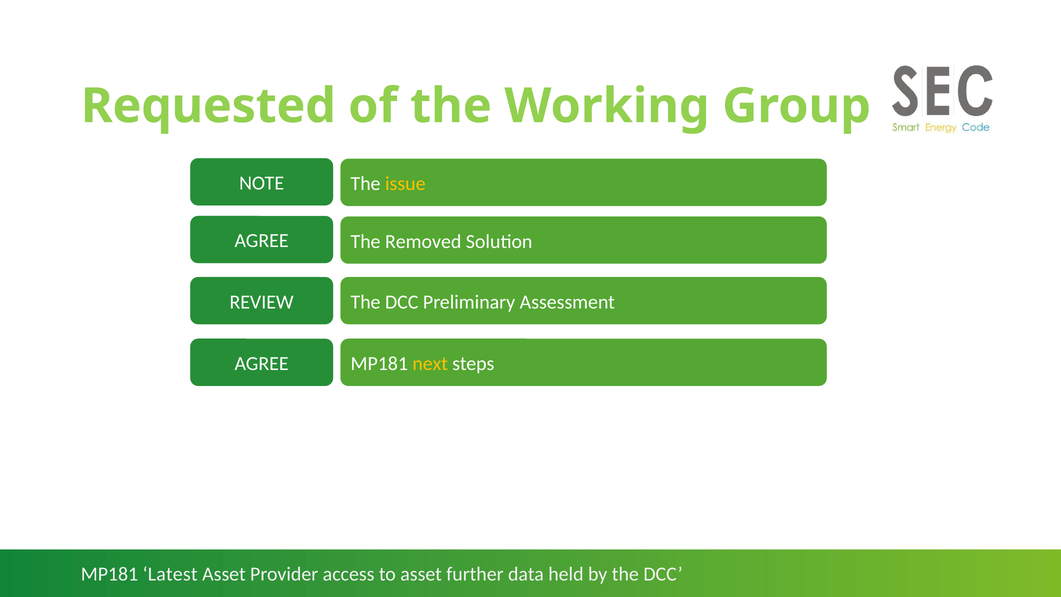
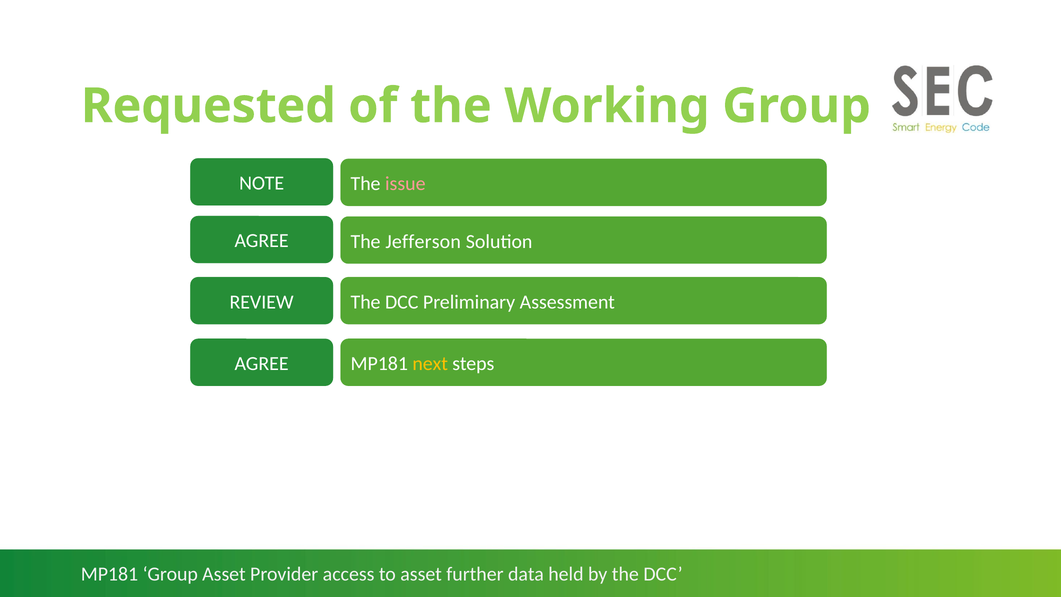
issue colour: yellow -> pink (405, 184)
Removed: Removed -> Jefferson (423, 241)
MP181 Latest: Latest -> Group (170, 574)
